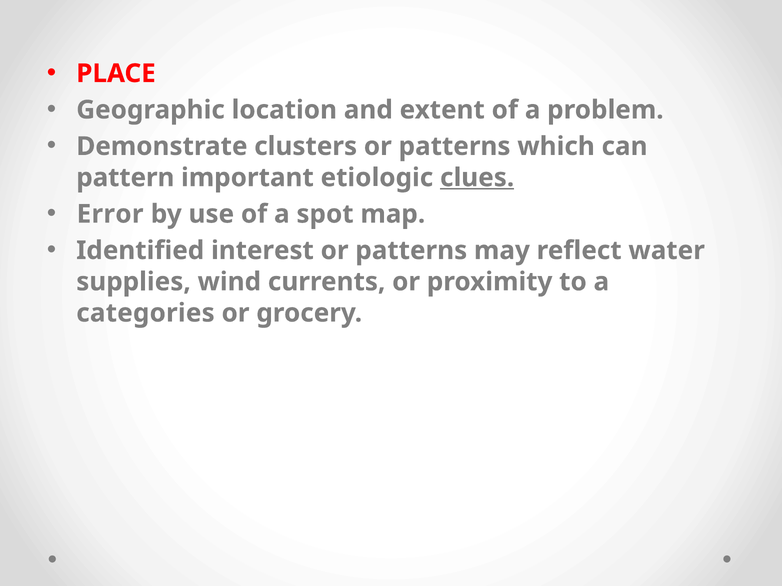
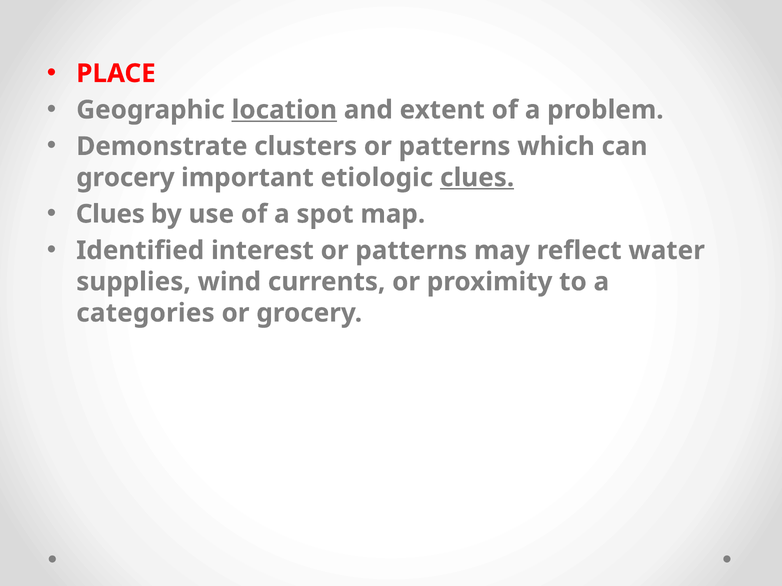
location underline: none -> present (284, 110)
pattern: pattern -> grocery (125, 178)
Error: Error -> Clues (110, 214)
